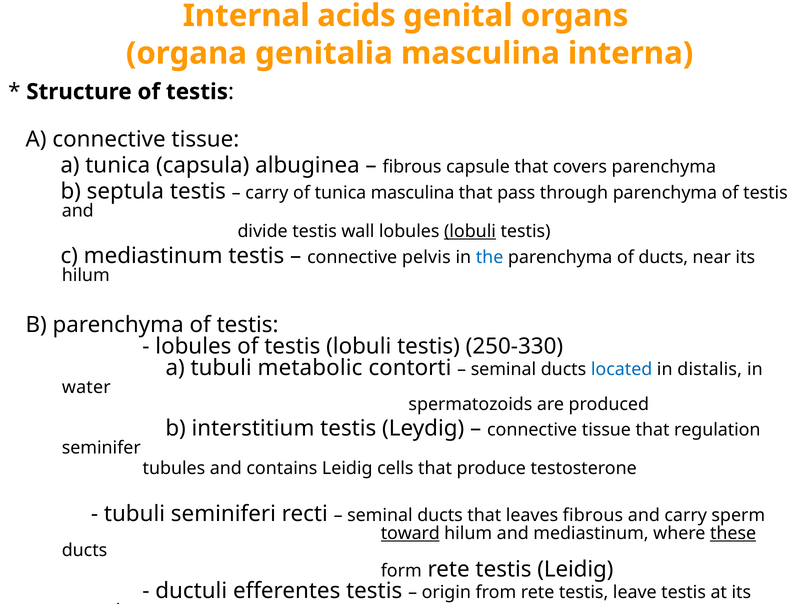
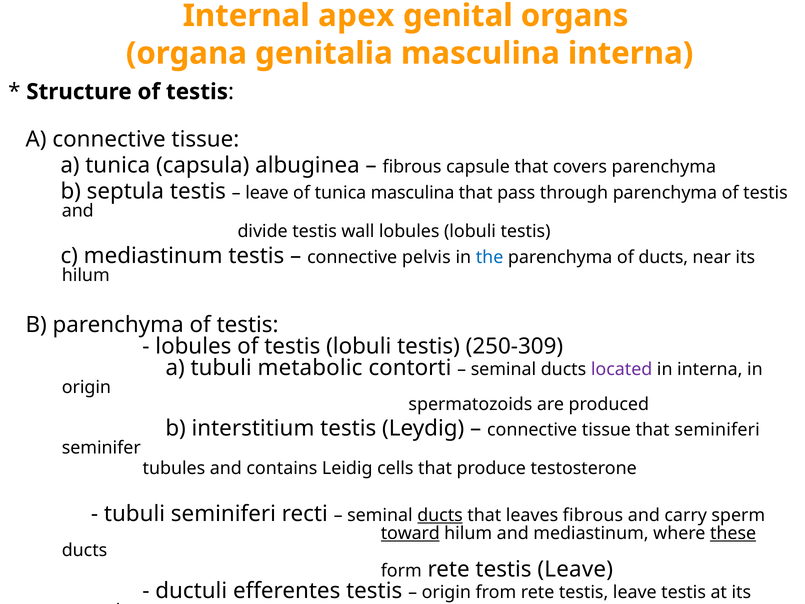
acids: acids -> apex (356, 16)
carry: carry -> leave (267, 193)
lobuli underline: present -> none (470, 231)
250-330: 250-330 -> 250-309 (514, 346)
located colour: blue -> purple (622, 369)
in distalis: distalis -> interna (710, 369)
water: water -> origin (86, 387)
that regulation: regulation -> seminiferi (717, 430)
ducts underline: none -> present (440, 515)
form rete testis Leidig: Leidig -> Leave (575, 569)
